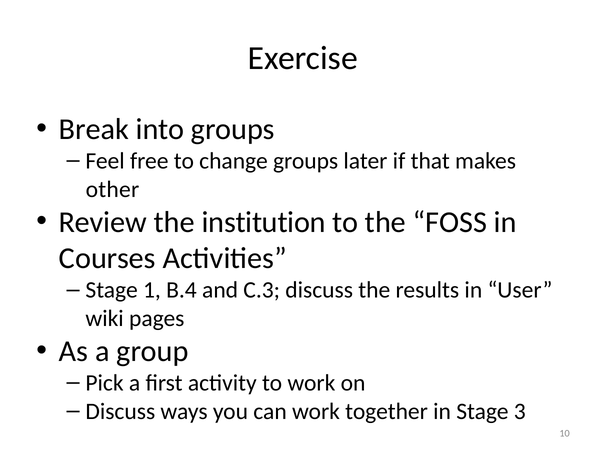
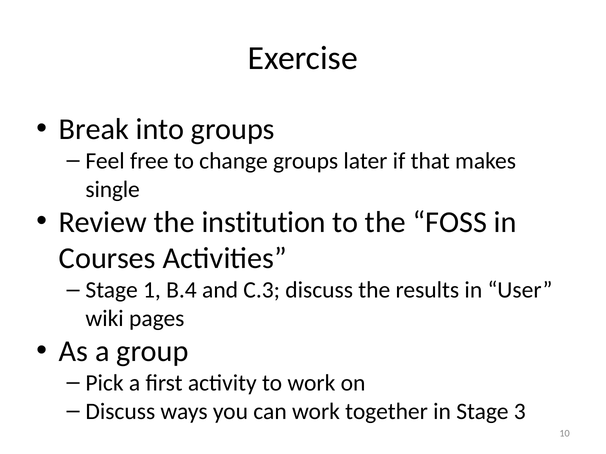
other: other -> single (113, 189)
